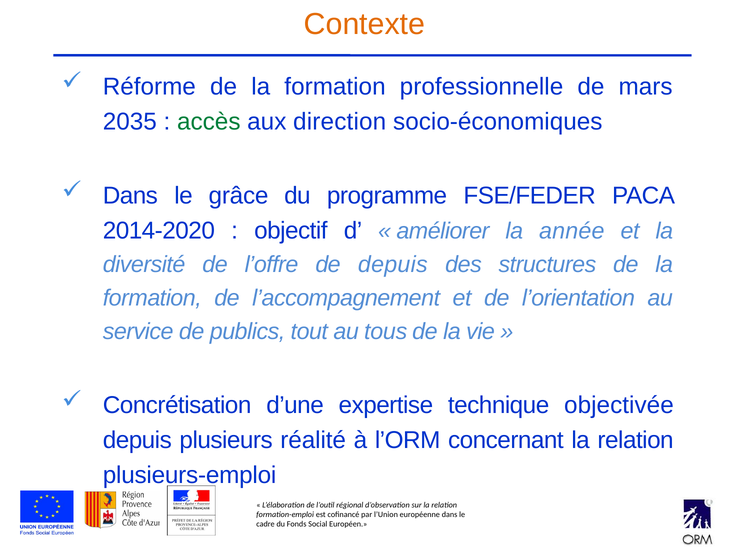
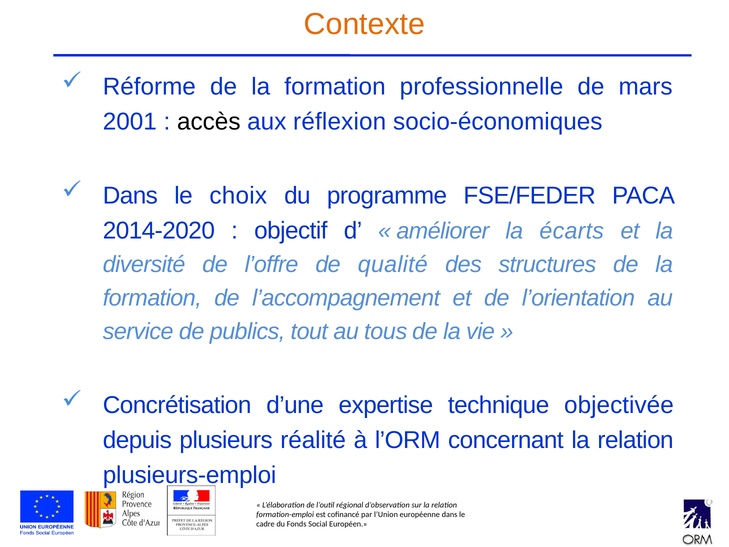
2035: 2035 -> 2001 (130, 122)
accès colour: green -> black (209, 122)
direction: direction -> réflexion (340, 122)
grâce: grâce -> choix (238, 196)
année: année -> écarts (572, 231)
de depuis: depuis -> qualité (393, 265)
